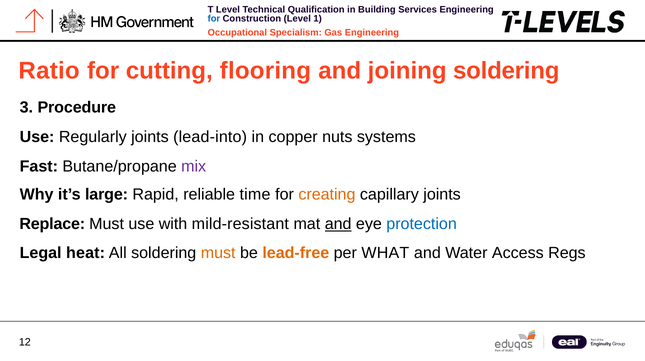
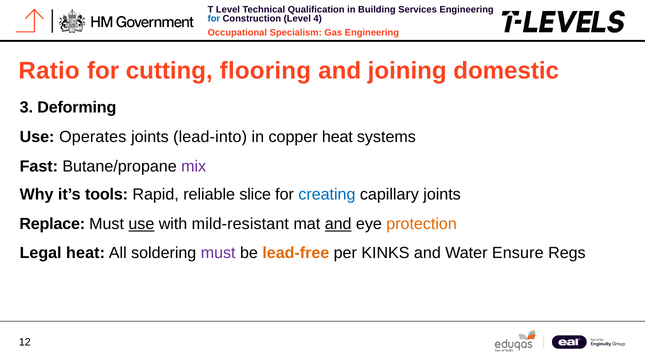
1: 1 -> 4 (318, 18)
joining soldering: soldering -> domestic (506, 71)
Procedure: Procedure -> Deforming (77, 107)
Regularly: Regularly -> Operates (93, 137)
copper nuts: nuts -> heat (337, 137)
large: large -> tools (107, 194)
time: time -> slice (255, 194)
creating colour: orange -> blue (327, 194)
use underline: none -> present (141, 224)
protection colour: blue -> orange (422, 224)
must colour: orange -> purple (218, 253)
WHAT: WHAT -> KINKS (385, 253)
Access: Access -> Ensure (518, 253)
